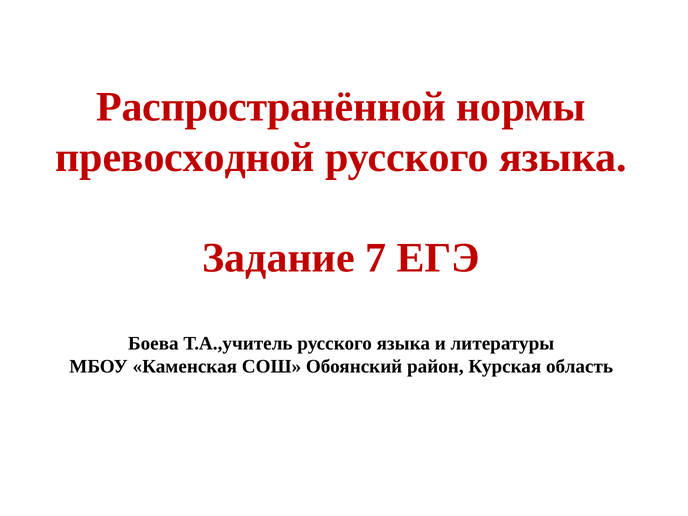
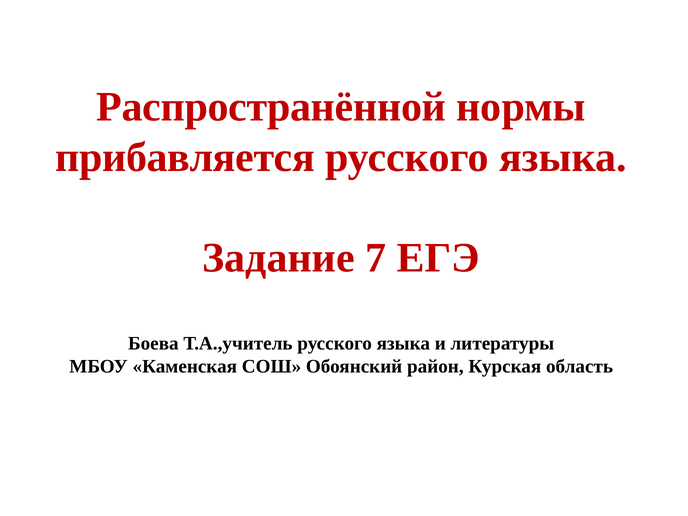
превосходной: превосходной -> прибавляется (185, 157)
